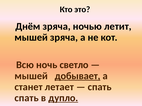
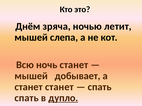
мышей зряча: зряча -> слепа (64, 38)
ночь светло: светло -> станет (74, 65)
добывает underline: present -> none (78, 76)
станет летает: летает -> станет (59, 87)
